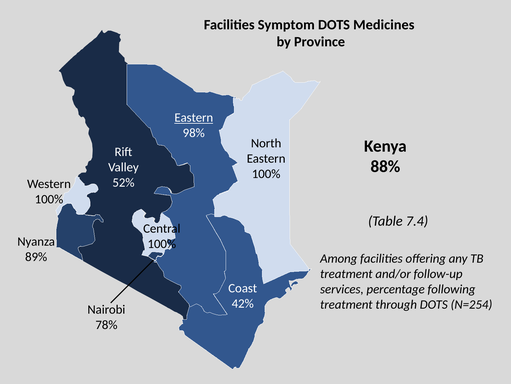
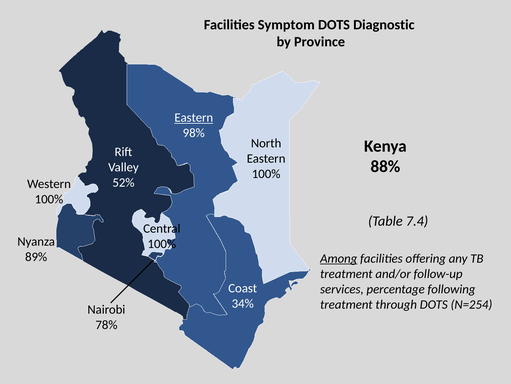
Medicines: Medicines -> Diagnostic (384, 25)
Among underline: none -> present (339, 258)
42%: 42% -> 34% (243, 303)
